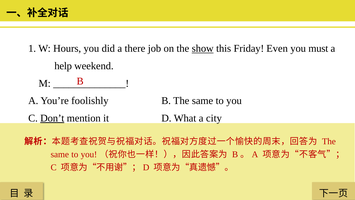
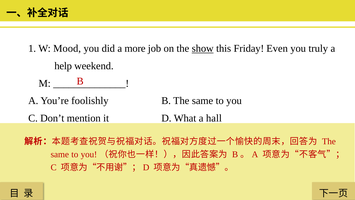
Hours: Hours -> Mood (67, 48)
there: there -> more (135, 48)
must: must -> truly (318, 48)
Don’t underline: present -> none (52, 118)
city: city -> hall (214, 118)
